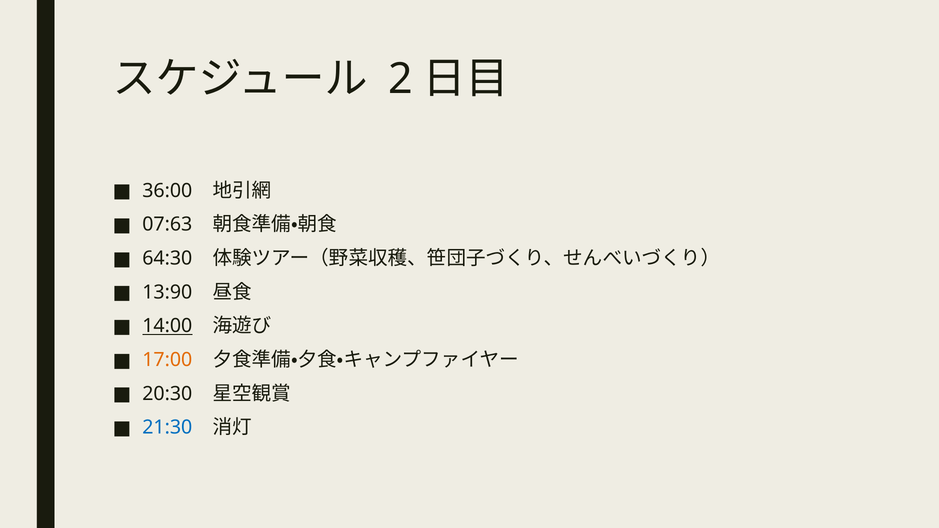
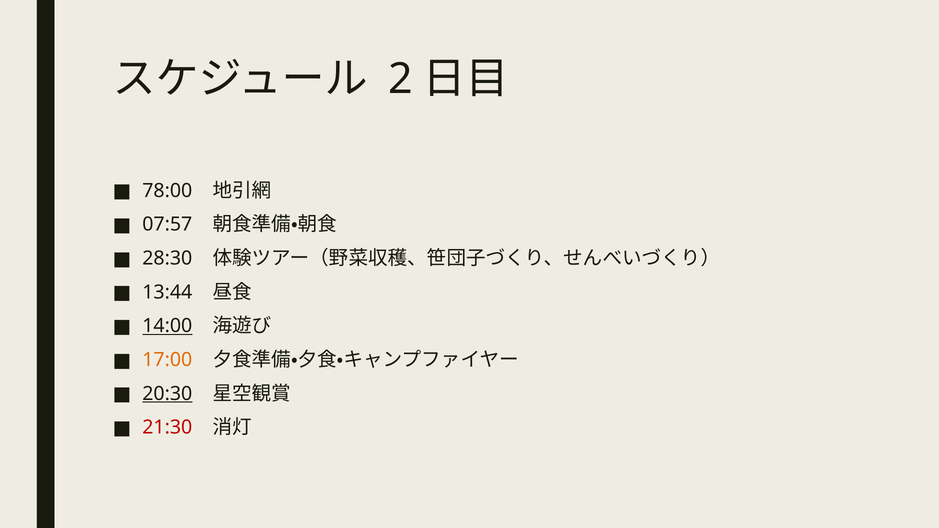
36:00: 36:00 -> 78:00 (167, 191)
07:63: 07:63 -> 07:57 (167, 225)
64:30: 64:30 -> 28:30 (167, 258)
13:90: 13:90 -> 13:44 (167, 292)
20:30 underline: none -> present (167, 394)
21:30 colour: blue -> red (167, 428)
